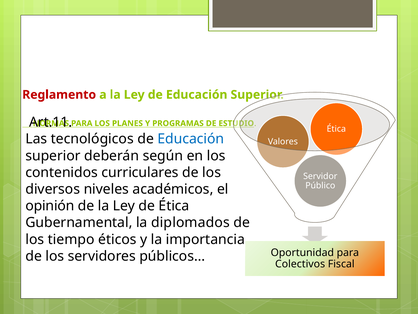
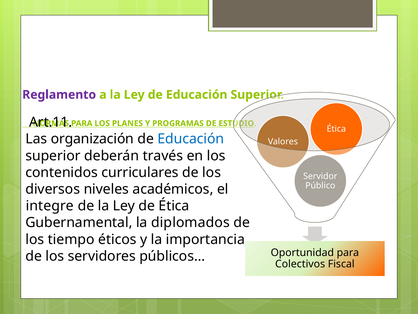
Reglamento colour: red -> purple (59, 95)
tecnológicos: tecnológicos -> organización (92, 139)
según: según -> través (163, 155)
opinión: opinión -> integre (50, 206)
